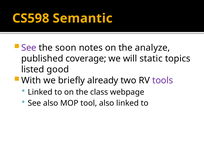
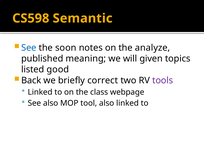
See colour: purple -> blue (29, 48)
coverage: coverage -> meaning (86, 59)
static: static -> given (151, 59)
With: With -> Back (31, 80)
already: already -> correct (103, 80)
